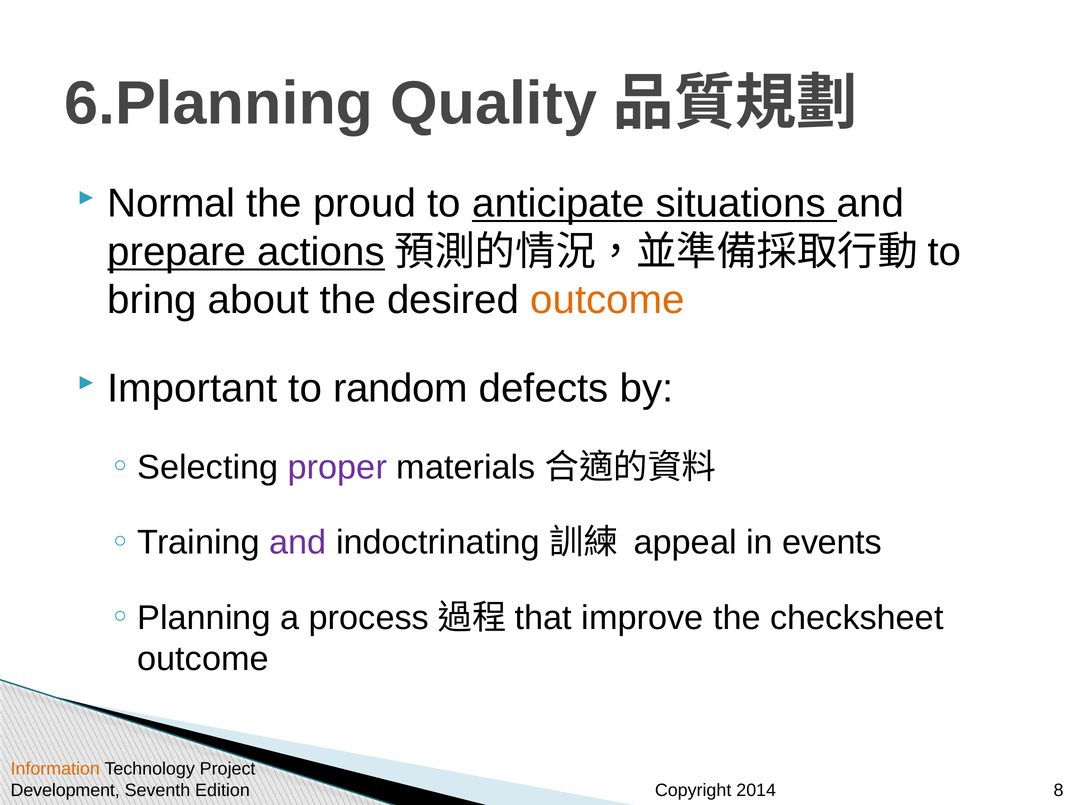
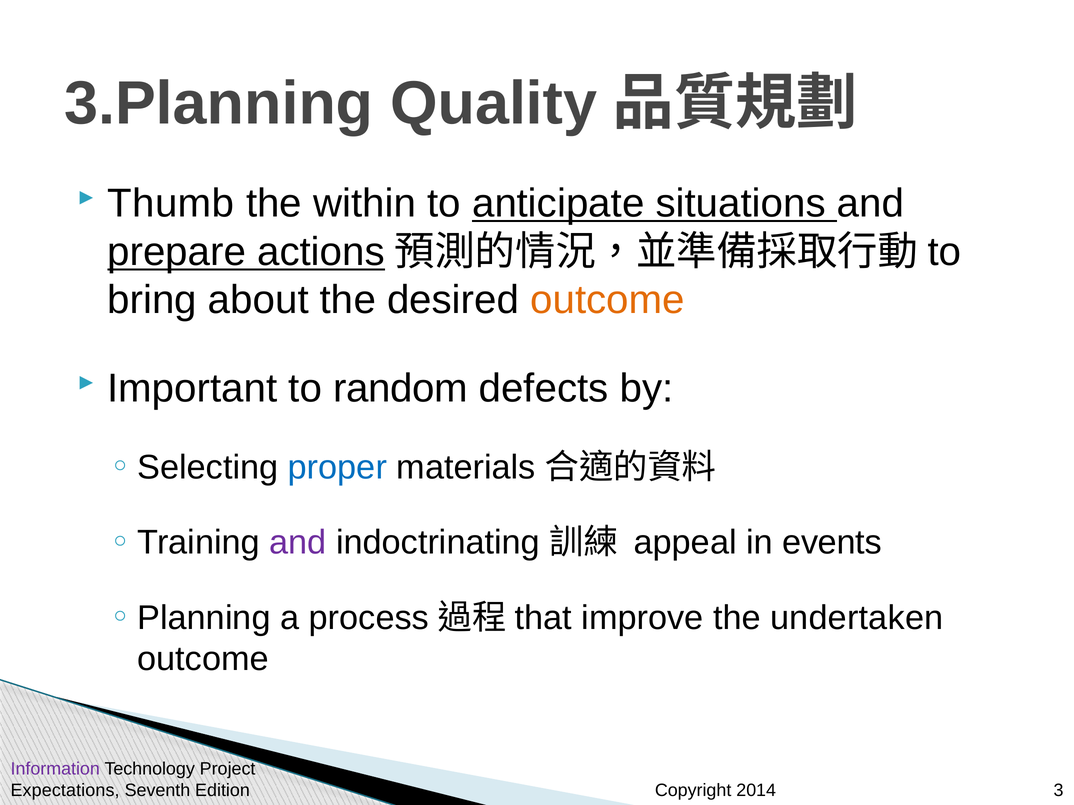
6.Planning: 6.Planning -> 3.Planning (219, 104)
Normal: Normal -> Thumb (171, 204)
proud: proud -> within (365, 204)
proper colour: purple -> blue (337, 468)
checksheet: checksheet -> undertaken (857, 618)
Information colour: orange -> purple (55, 769)
Development: Development -> Expectations (65, 791)
8: 8 -> 3 (1059, 791)
